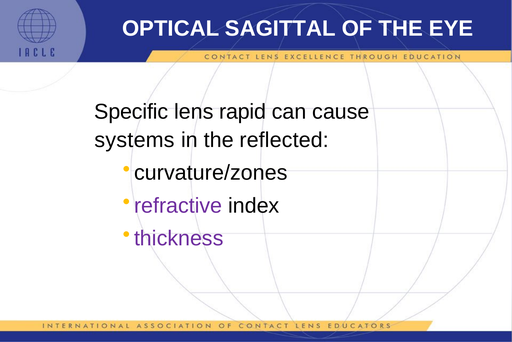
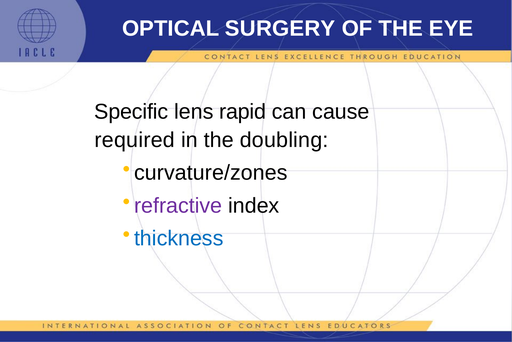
SAGITTAL: SAGITTAL -> SURGERY (280, 28)
systems: systems -> required (135, 140)
reflected: reflected -> doubling (284, 140)
thickness colour: purple -> blue (179, 238)
